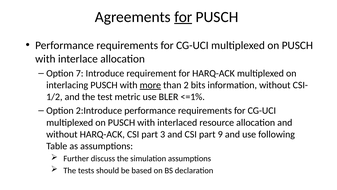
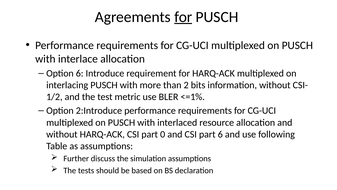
Option 7: 7 -> 6 (80, 73)
more underline: present -> none (150, 85)
3: 3 -> 0 (163, 134)
part 9: 9 -> 6 (220, 134)
